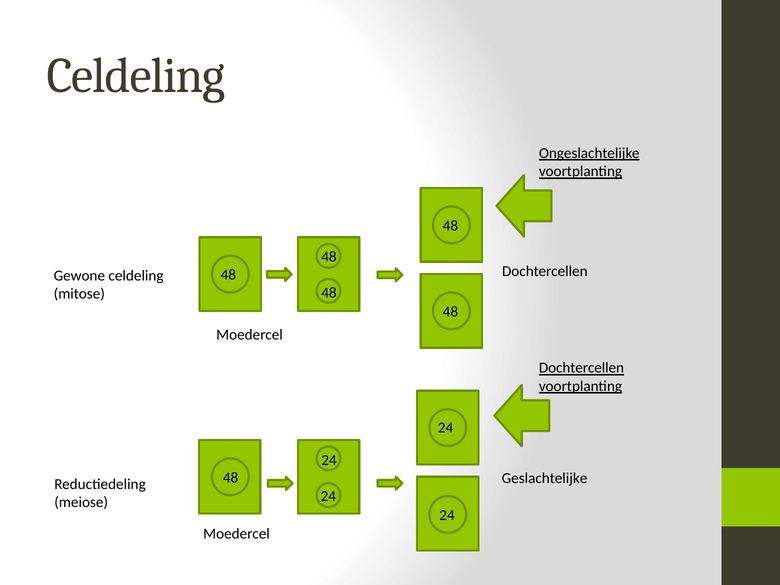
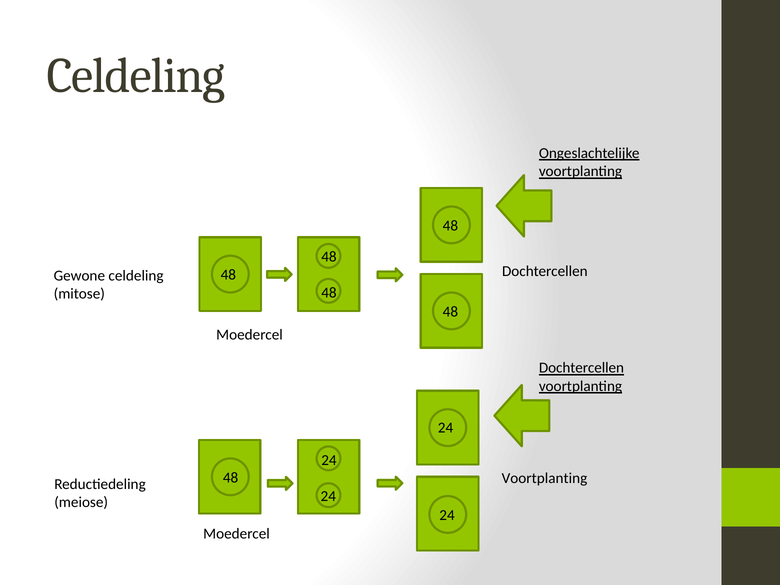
Geslachtelijke: Geslachtelijke -> Voortplanting (544, 478)
